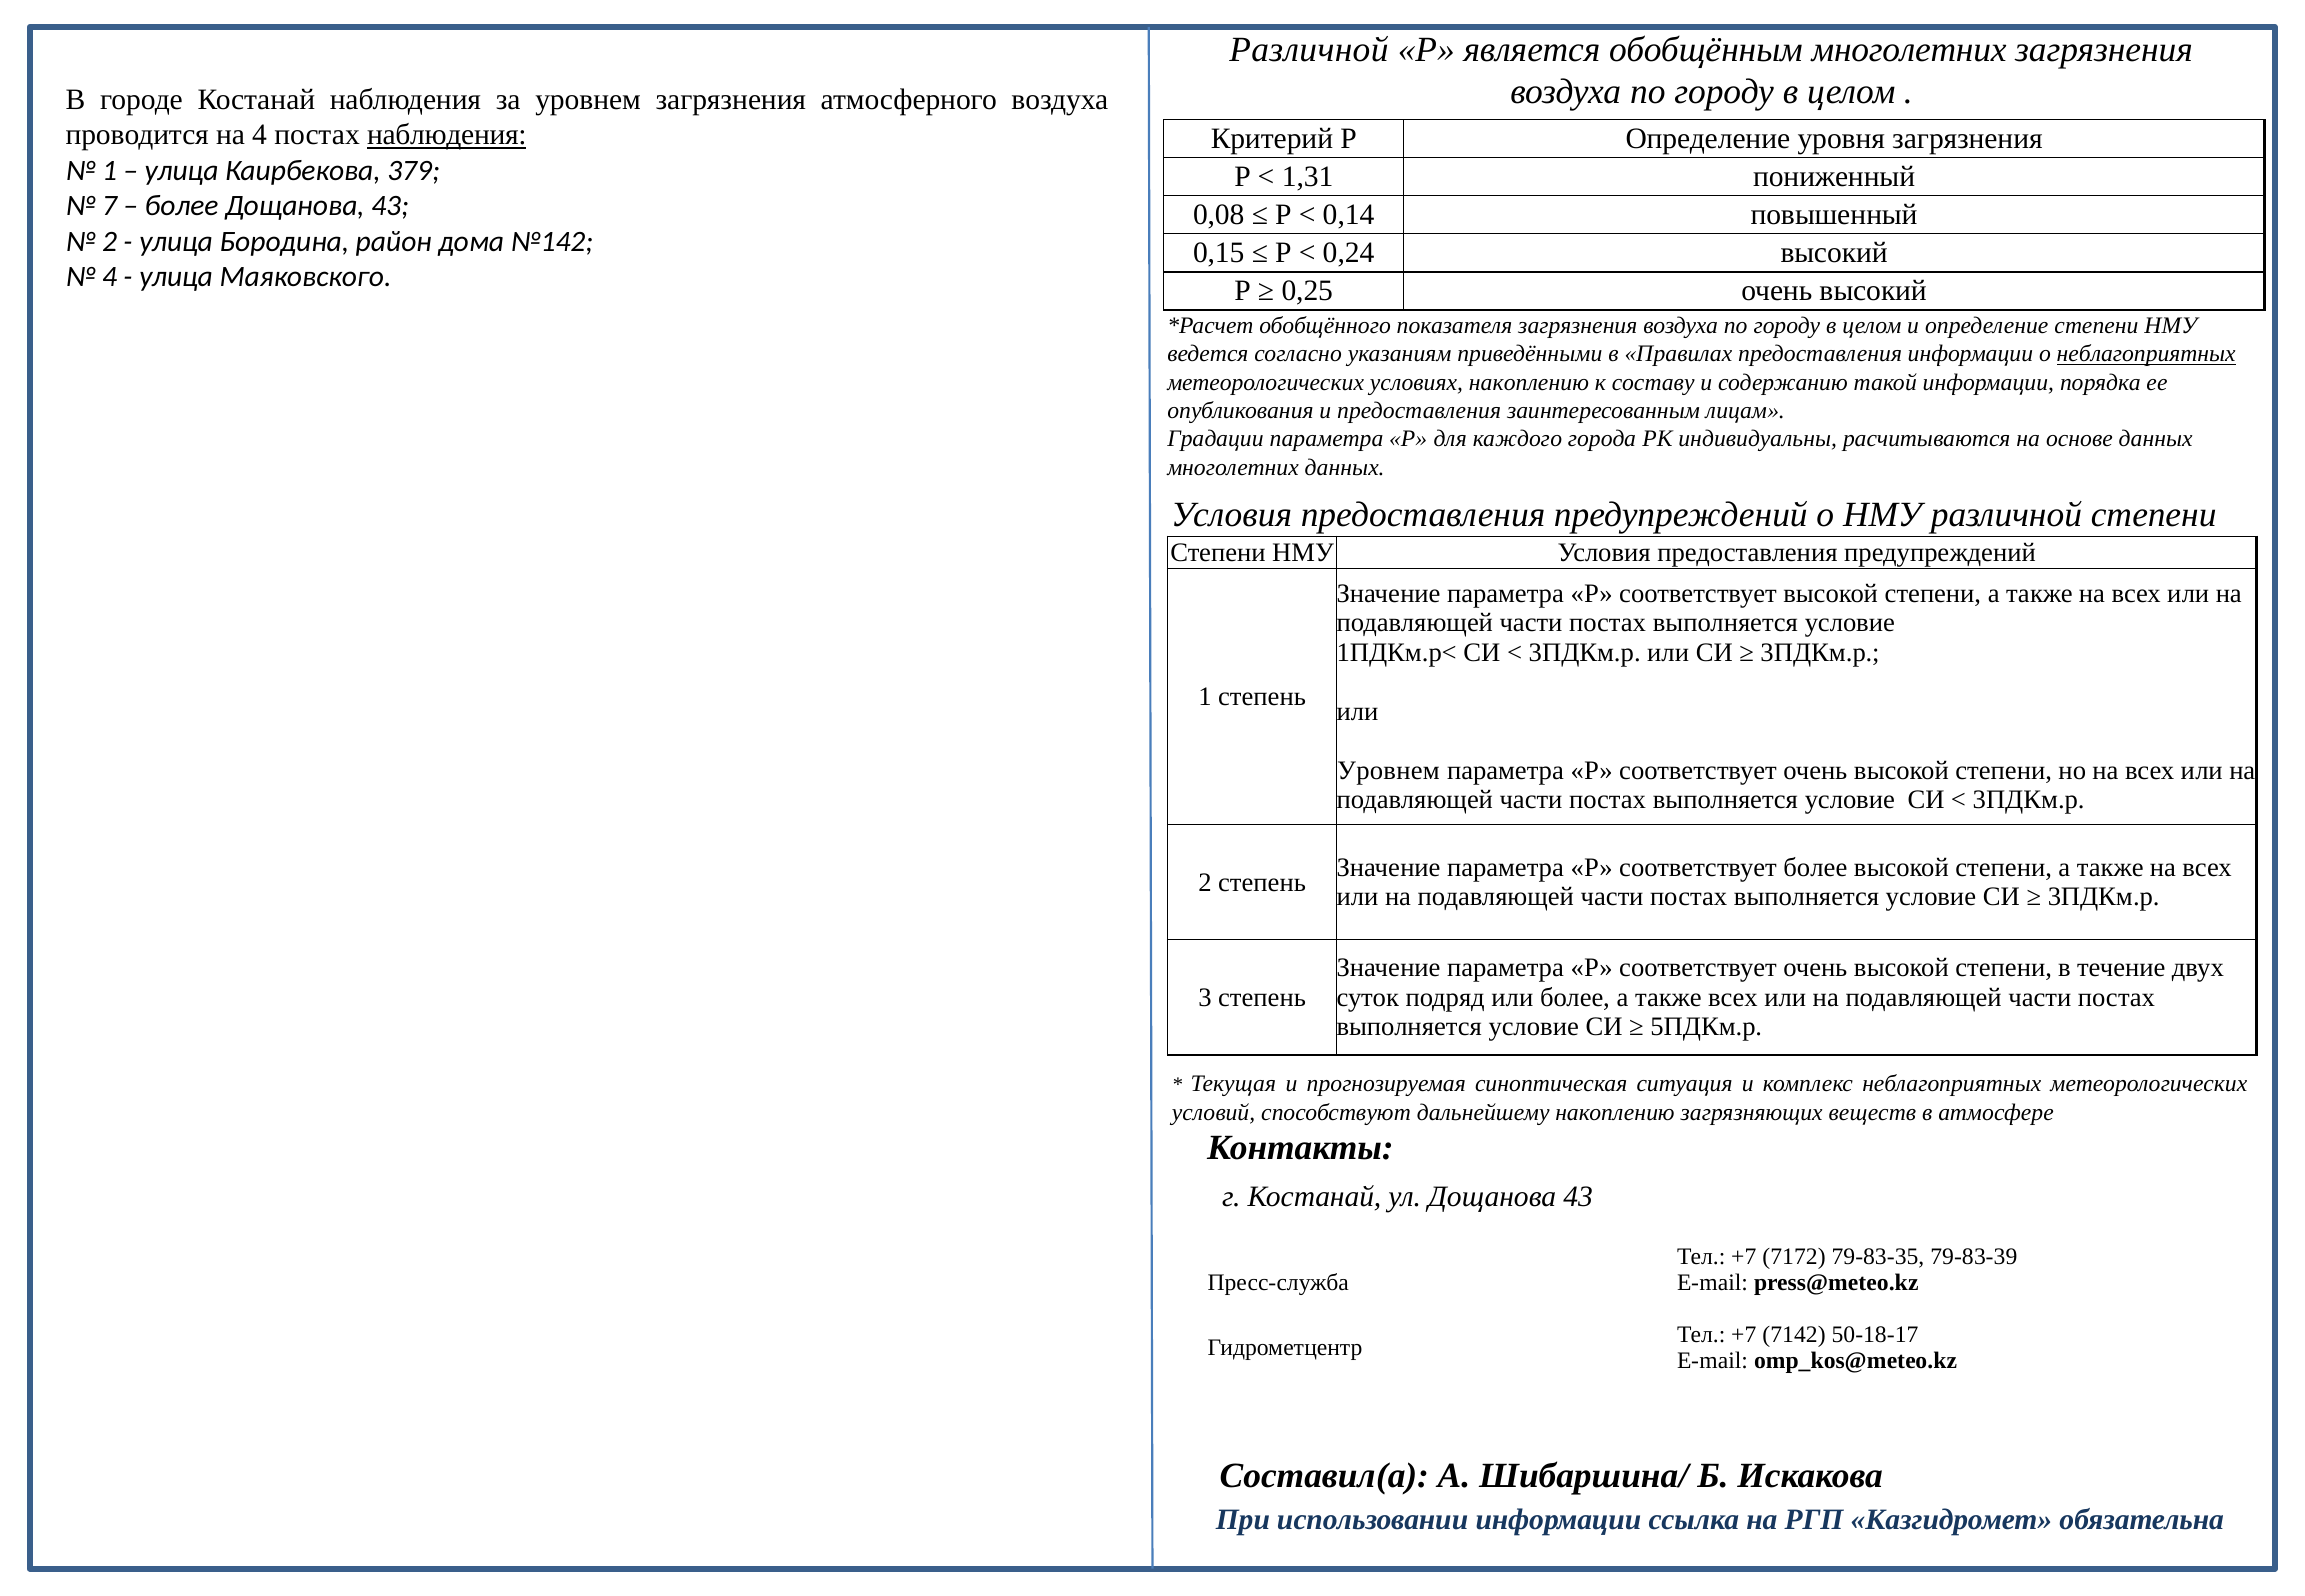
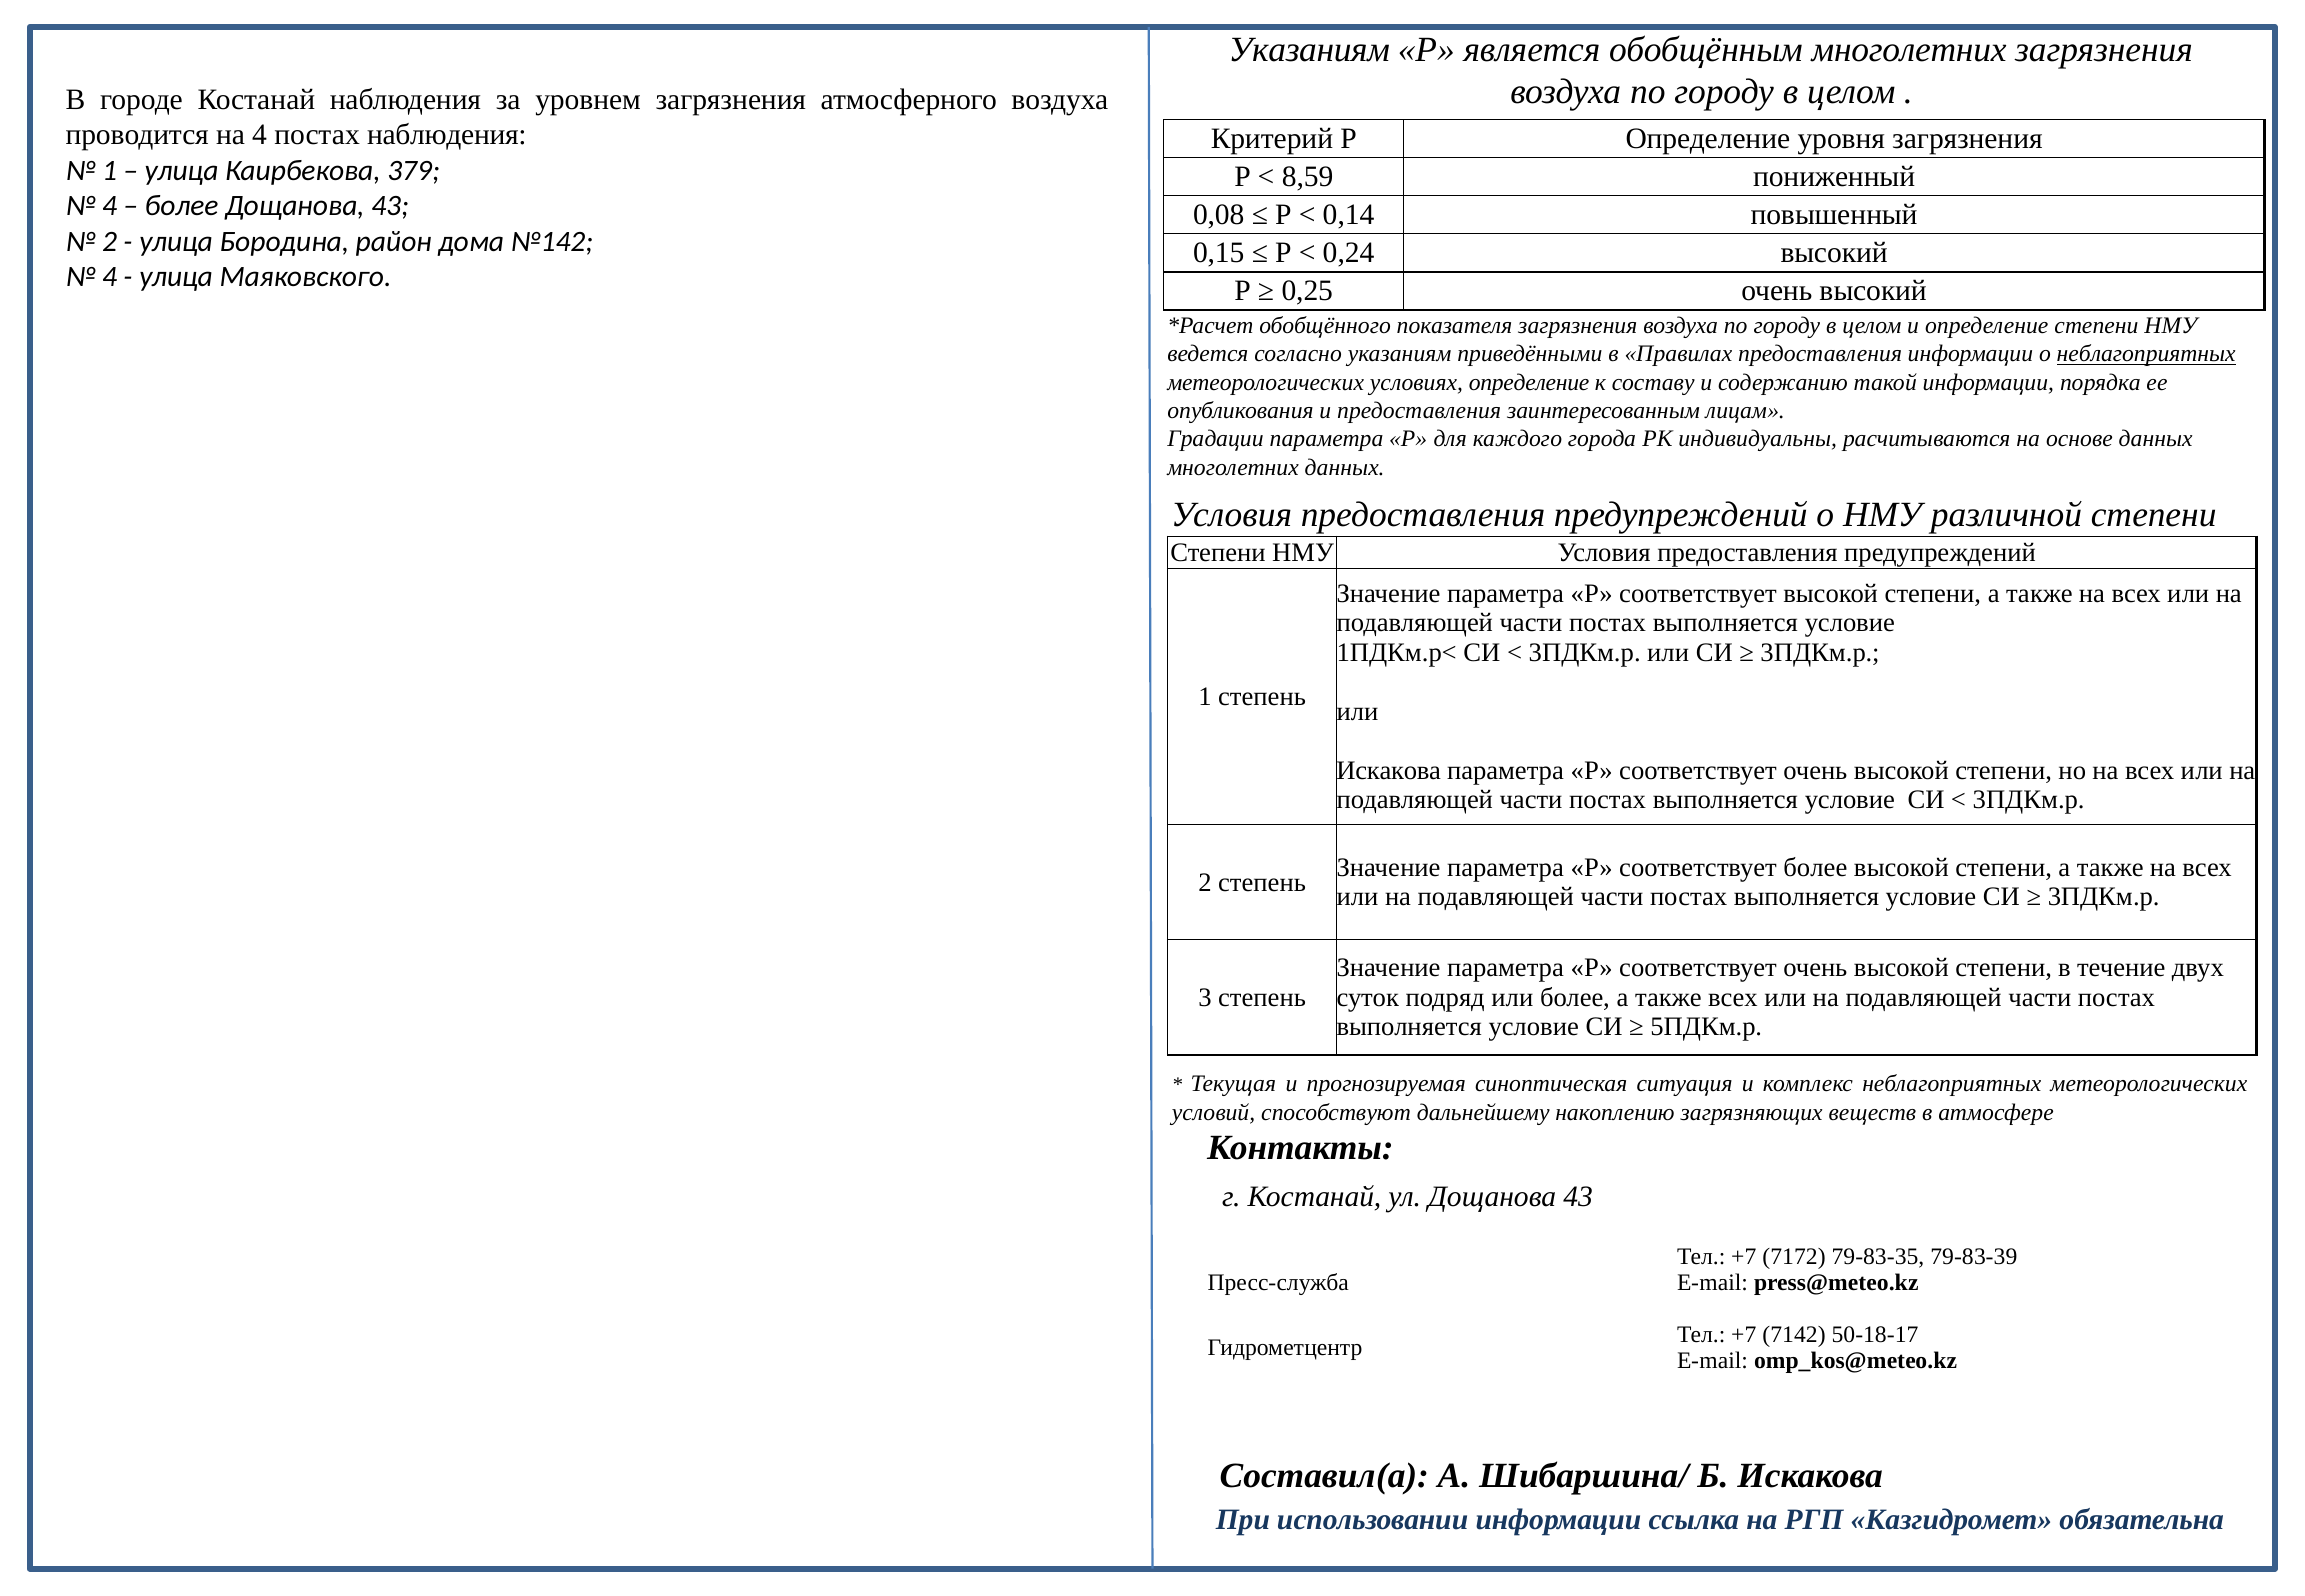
Различной: Различной -> Указаниям (1309, 50)
наблюдения underline: present -> none (447, 135)
1,31: 1,31 -> 8,59 (1308, 176)
7: 7 -> 4 (110, 206)
условиях накоплению: накоплению -> определение (1529, 382)
Уровнем: Уровнем -> Искакова (1389, 770)
